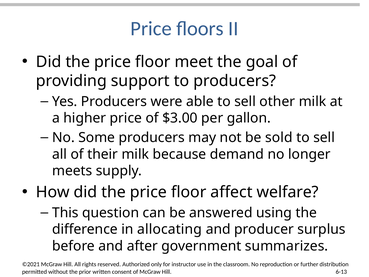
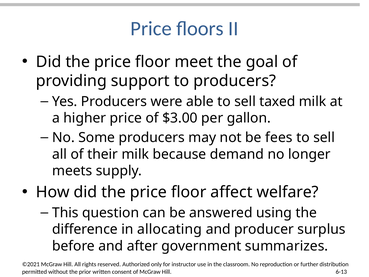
other: other -> taxed (277, 101)
sold: sold -> fees (279, 137)
